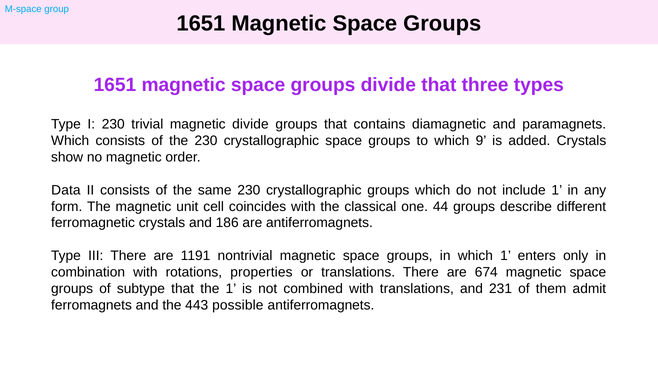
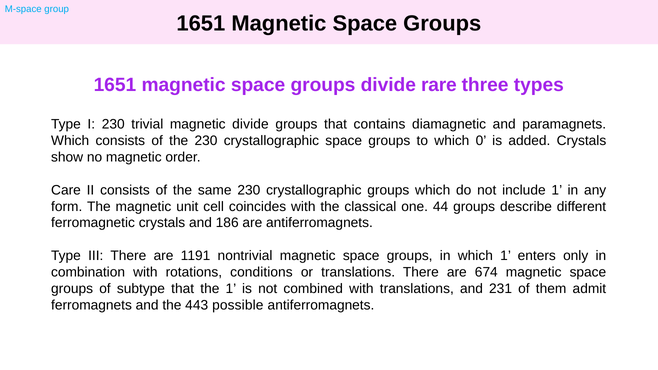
divide that: that -> rare (439, 85)
9: 9 -> 0 (481, 141)
Data: Data -> Care (66, 190)
properties: properties -> conditions (261, 272)
